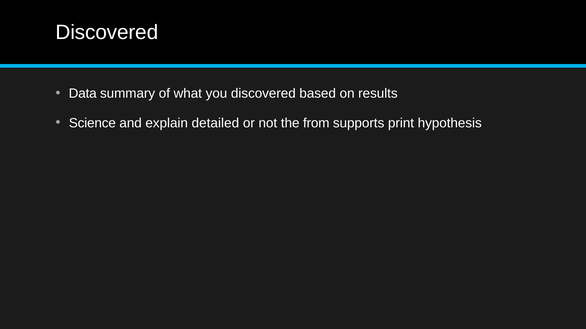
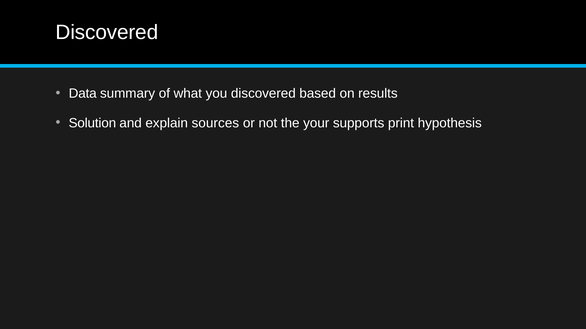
Science: Science -> Solution (92, 123)
detailed: detailed -> sources (215, 123)
from: from -> your (316, 123)
